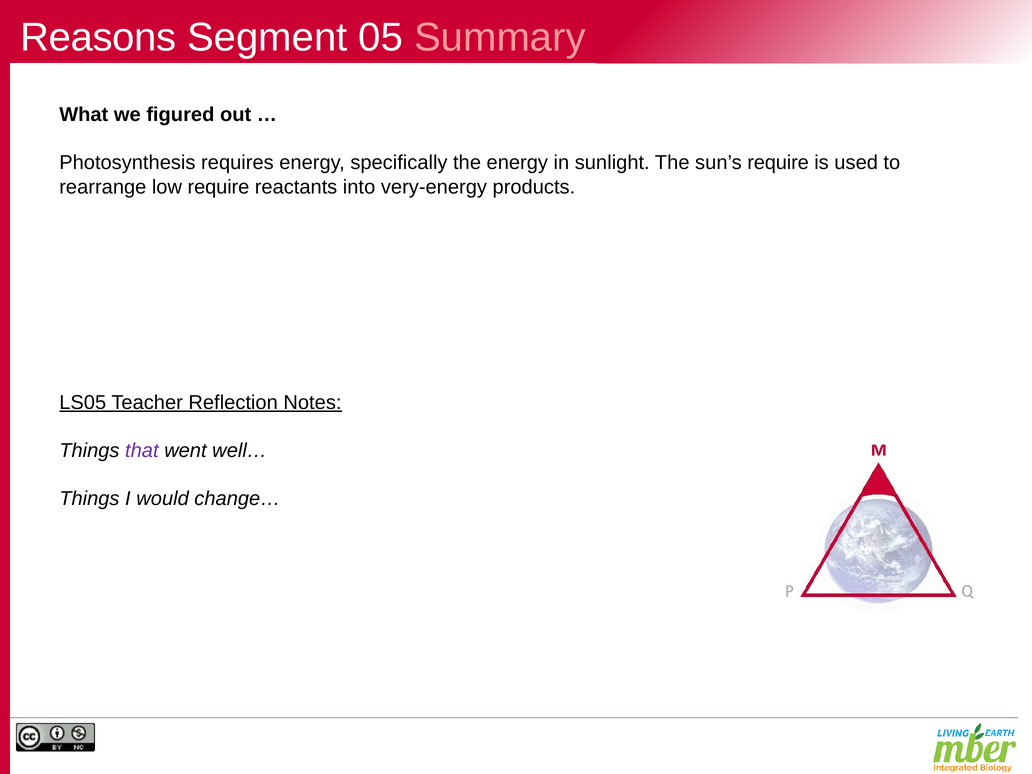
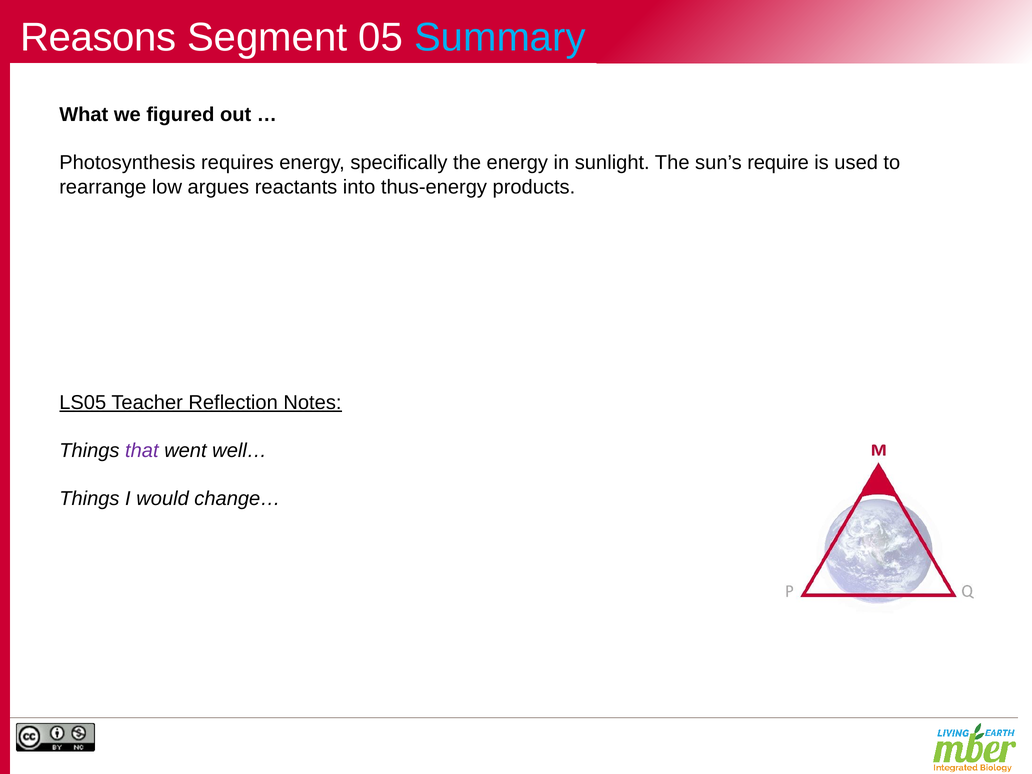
Summary colour: pink -> light blue (500, 37)
low require: require -> argues (218, 187)
very-energy: very-energy -> thus-energy (434, 187)
